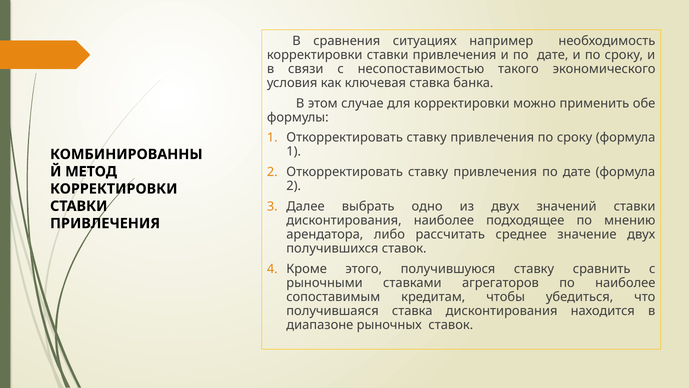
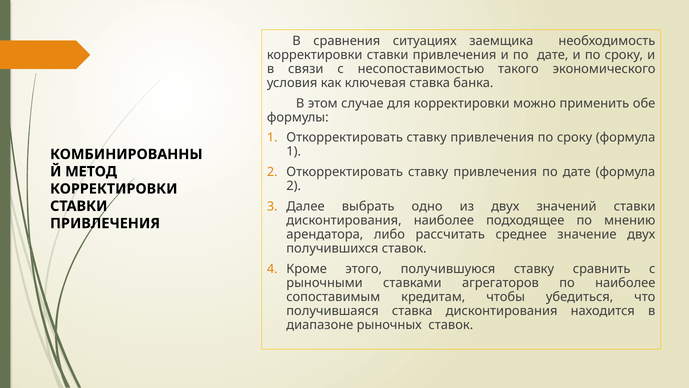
например: например -> заемщика (501, 41)
